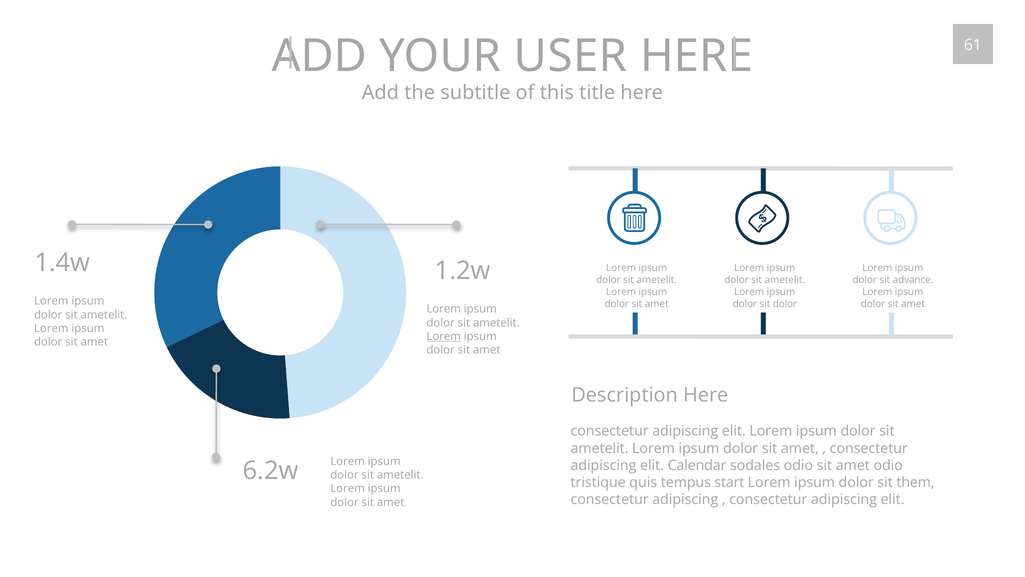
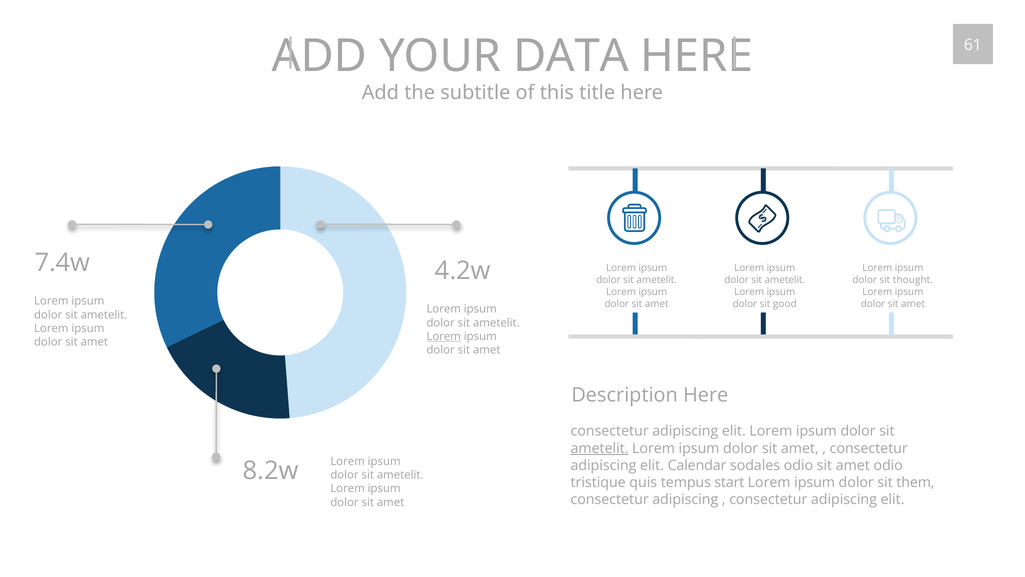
USER: USER -> DATA (571, 56)
1.4w: 1.4w -> 7.4w (62, 262)
1.2w: 1.2w -> 4.2w (463, 270)
advance: advance -> thought (913, 280)
sit dolor: dolor -> good (785, 304)
ametelit underline: none -> present (600, 448)
6.2w: 6.2w -> 8.2w (271, 471)
